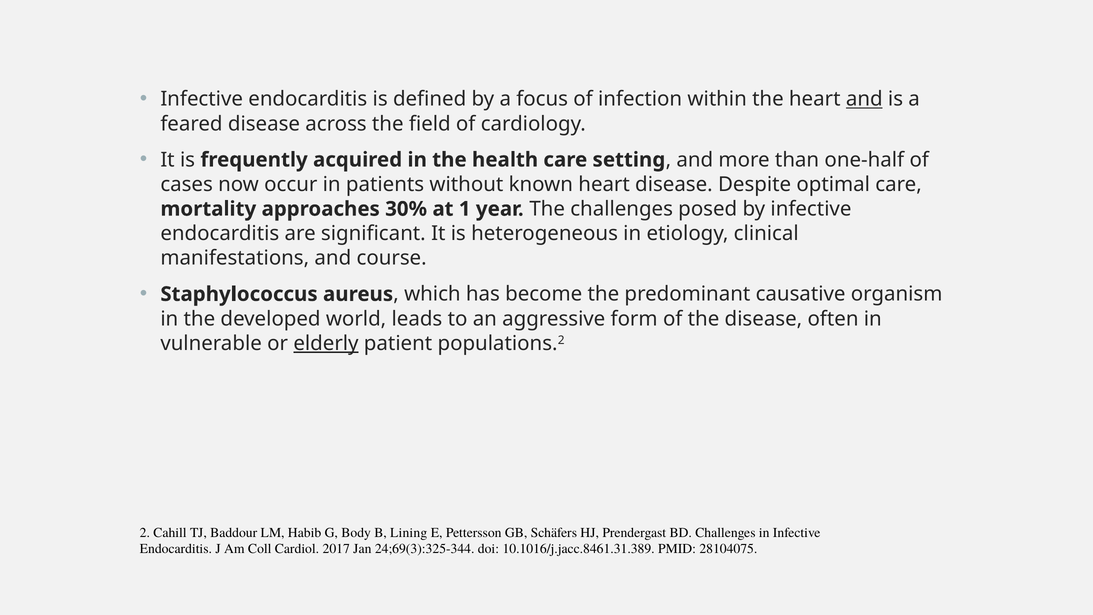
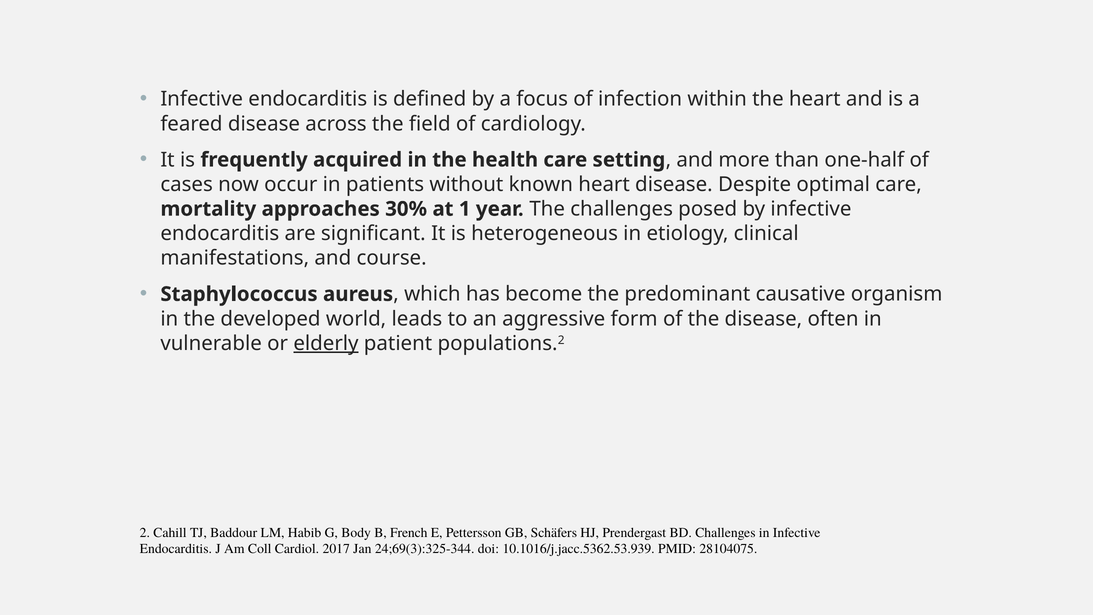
and underline: present -> none (864, 99)
Lining: Lining -> French (409, 532)
10.1016/j.jacc.8461.31.389: 10.1016/j.jacc.8461.31.389 -> 10.1016/j.jacc.5362.53.939 (579, 549)
